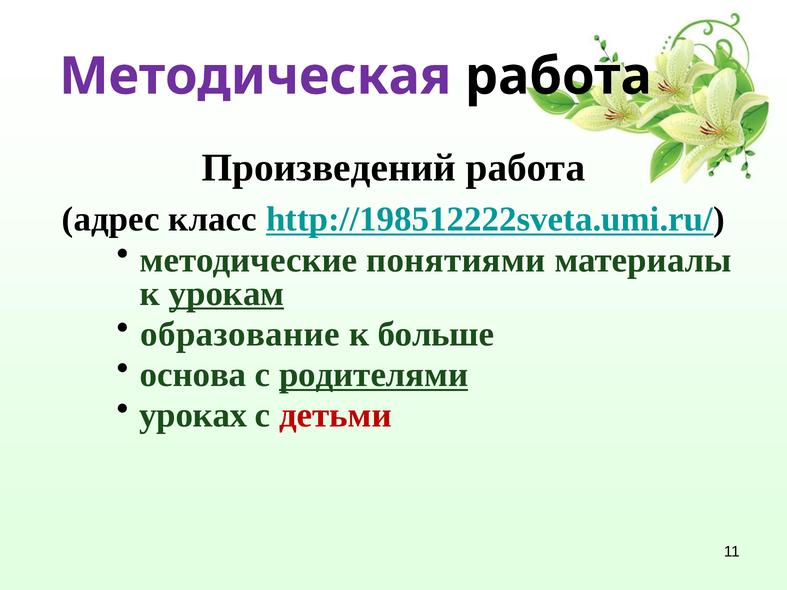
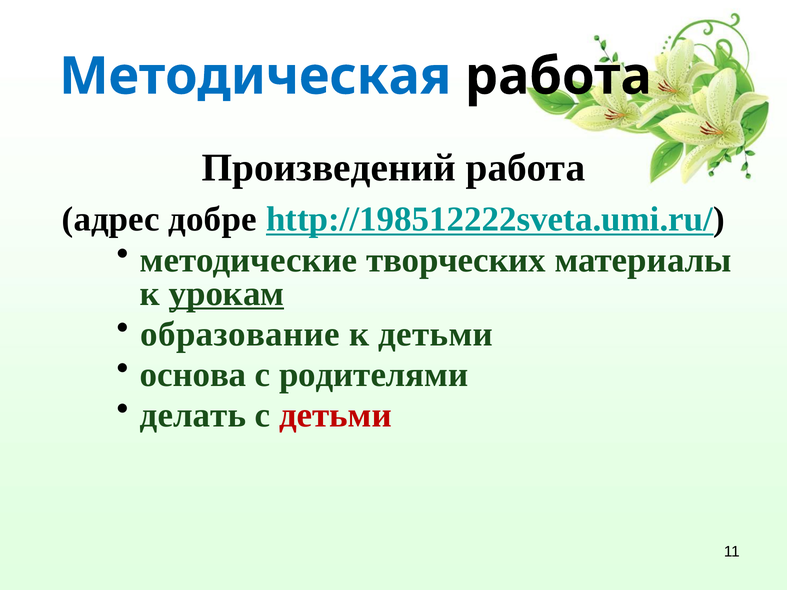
Методическая colour: purple -> blue (255, 76)
класс: класс -> добре (213, 219)
понятиями: понятиями -> творческих (456, 260)
к больше: больше -> детьми (436, 334)
родителями underline: present -> none (374, 375)
уроках: уроках -> делать (193, 416)
